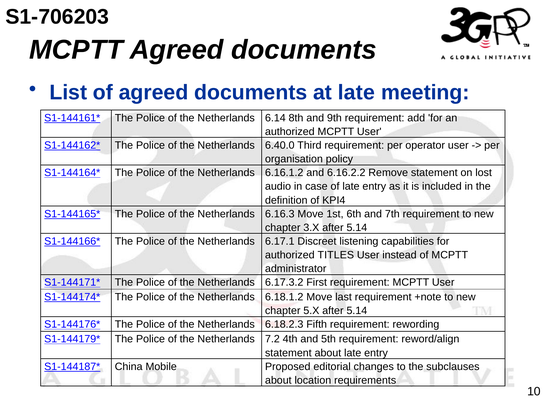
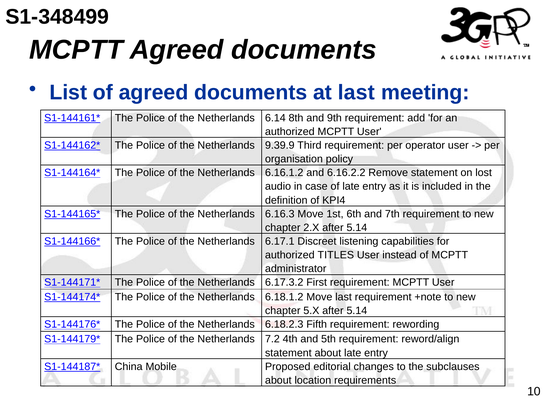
S1-706203: S1-706203 -> S1-348499 (57, 17)
at late: late -> last (356, 93)
6.40.0: 6.40.0 -> 9.39.9 (280, 146)
3.X: 3.X -> 2.X (311, 228)
